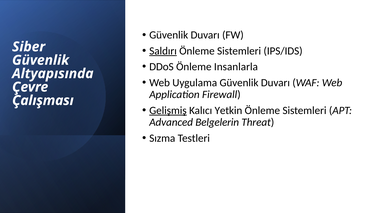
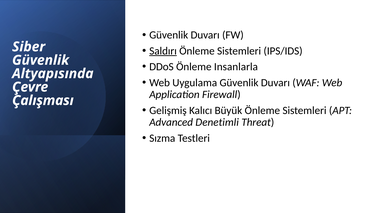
Gelişmiş underline: present -> none (168, 110)
Yetkin: Yetkin -> Büyük (228, 110)
Belgelerin: Belgelerin -> Denetimli (217, 122)
